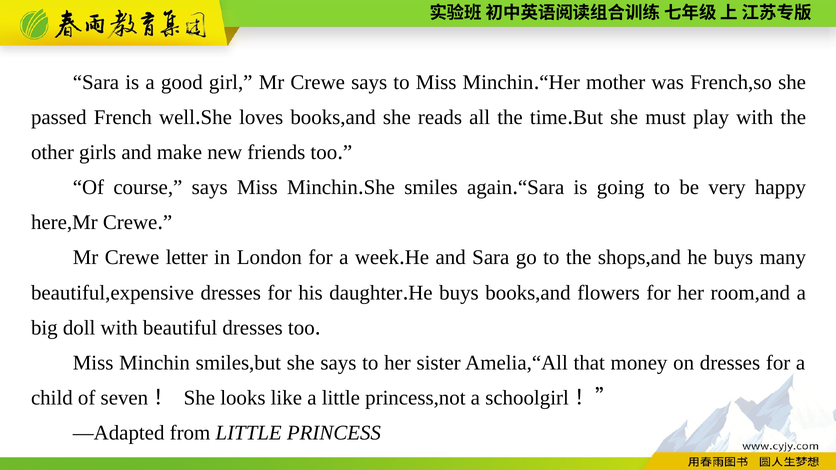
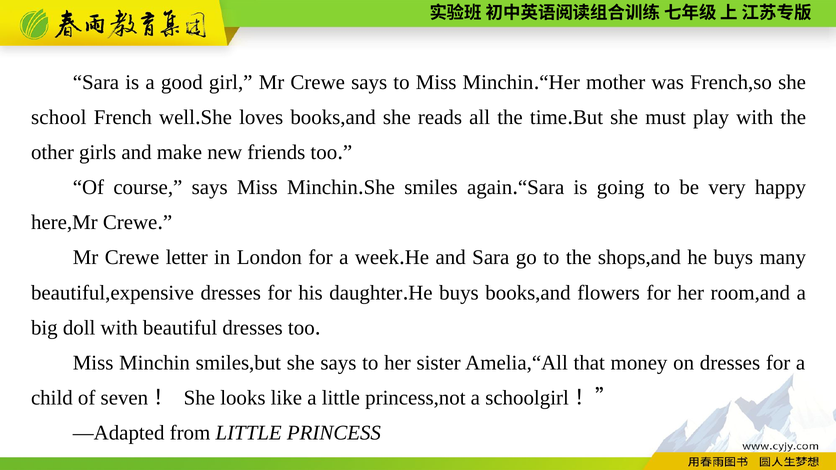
passed: passed -> school (59, 117)
